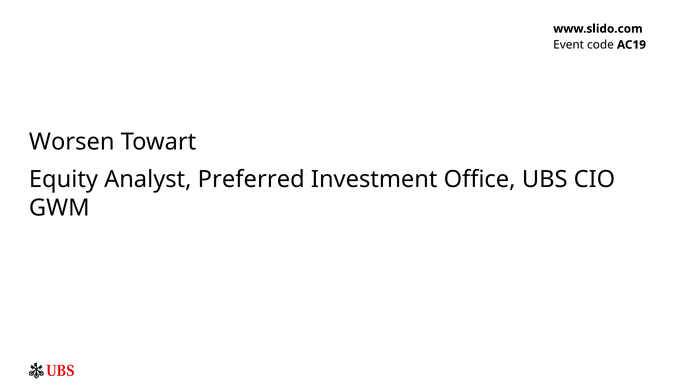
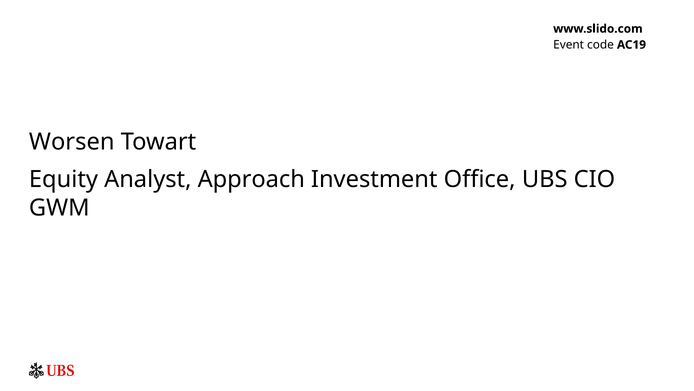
Preferred: Preferred -> Approach (251, 179)
